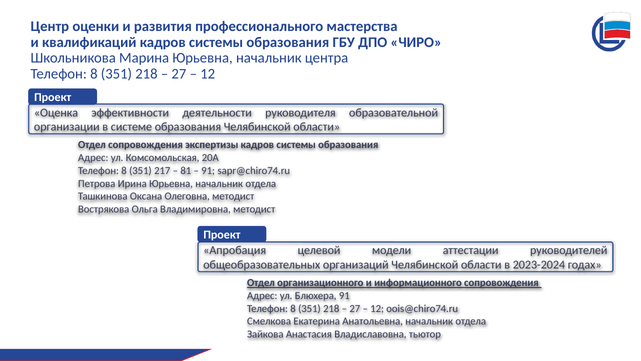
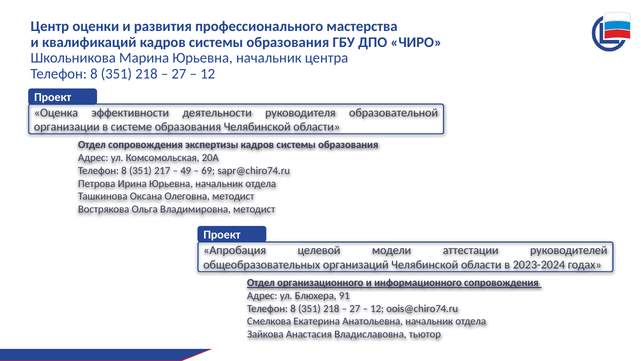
81: 81 -> 49 (186, 171)
91: 91 -> 69 (208, 171)
